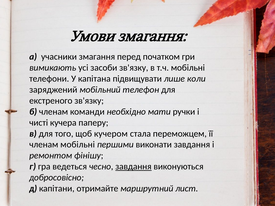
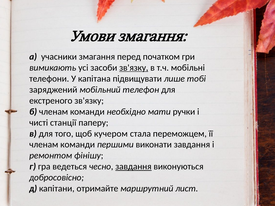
зв'язку underline: none -> present (134, 68)
коли: коли -> тобі (196, 79)
кучера: кучера -> станції (63, 123)
мобільні: мобільні -> команди (78, 145)
